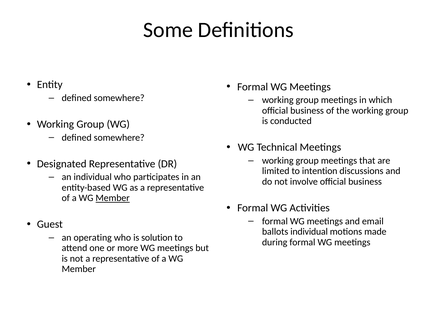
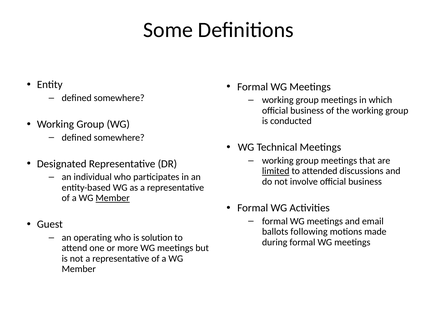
limited underline: none -> present (276, 171)
intention: intention -> attended (320, 171)
ballots individual: individual -> following (309, 232)
